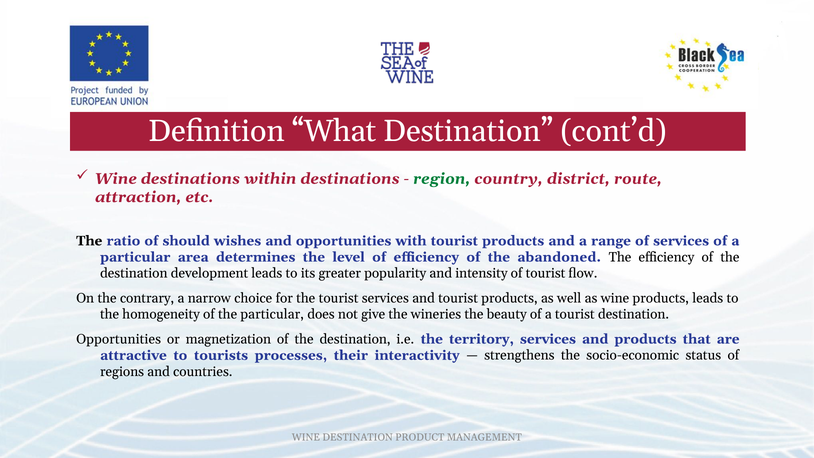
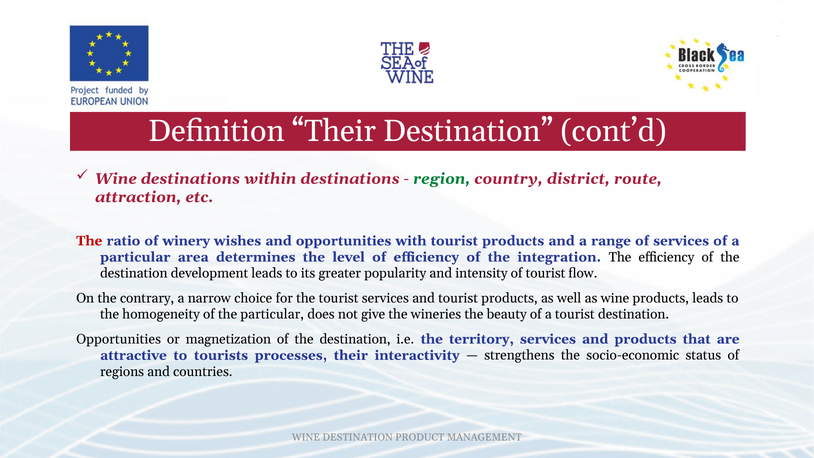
Definition What: What -> Their (334, 131)
The colour: black -> red (89, 241)
should: should -> winery (186, 241)
abandoned: abandoned -> integration (559, 257)
